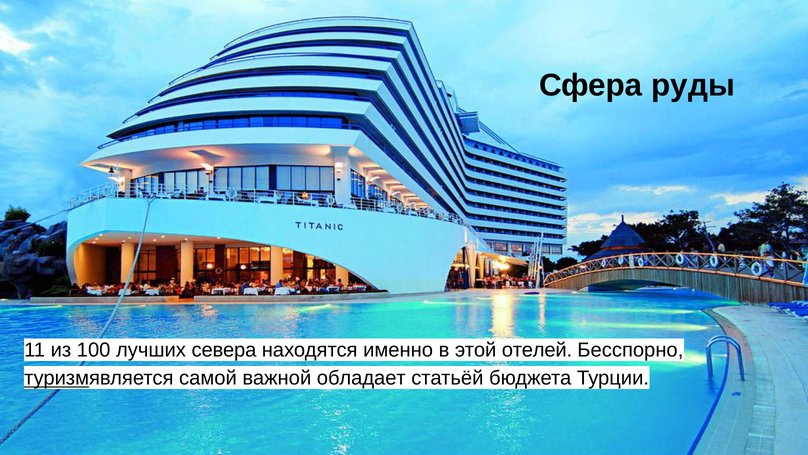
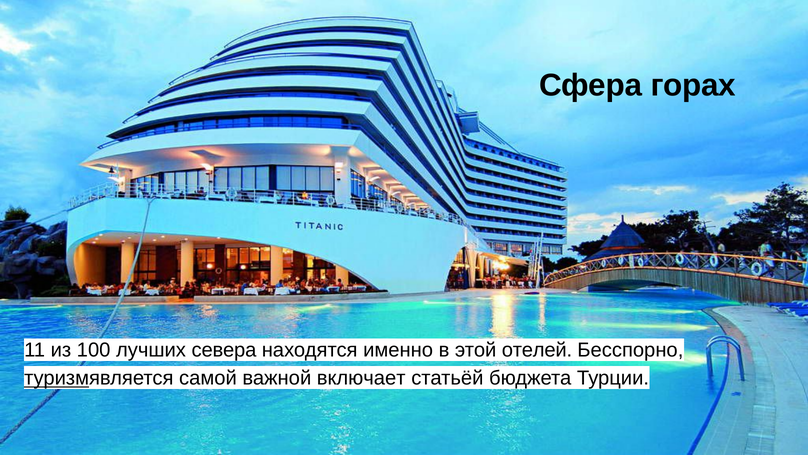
руды: руды -> горах (693, 85)
обладает: обладает -> включает (361, 377)
